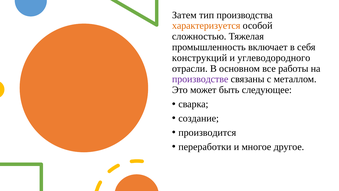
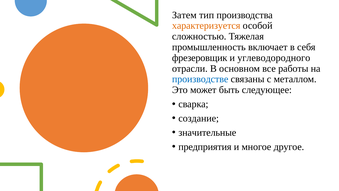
конструкций: конструкций -> фрезеровщик (200, 58)
производстве colour: purple -> blue (200, 79)
производится: производится -> значительные (207, 132)
переработки: переработки -> предприятия (205, 147)
